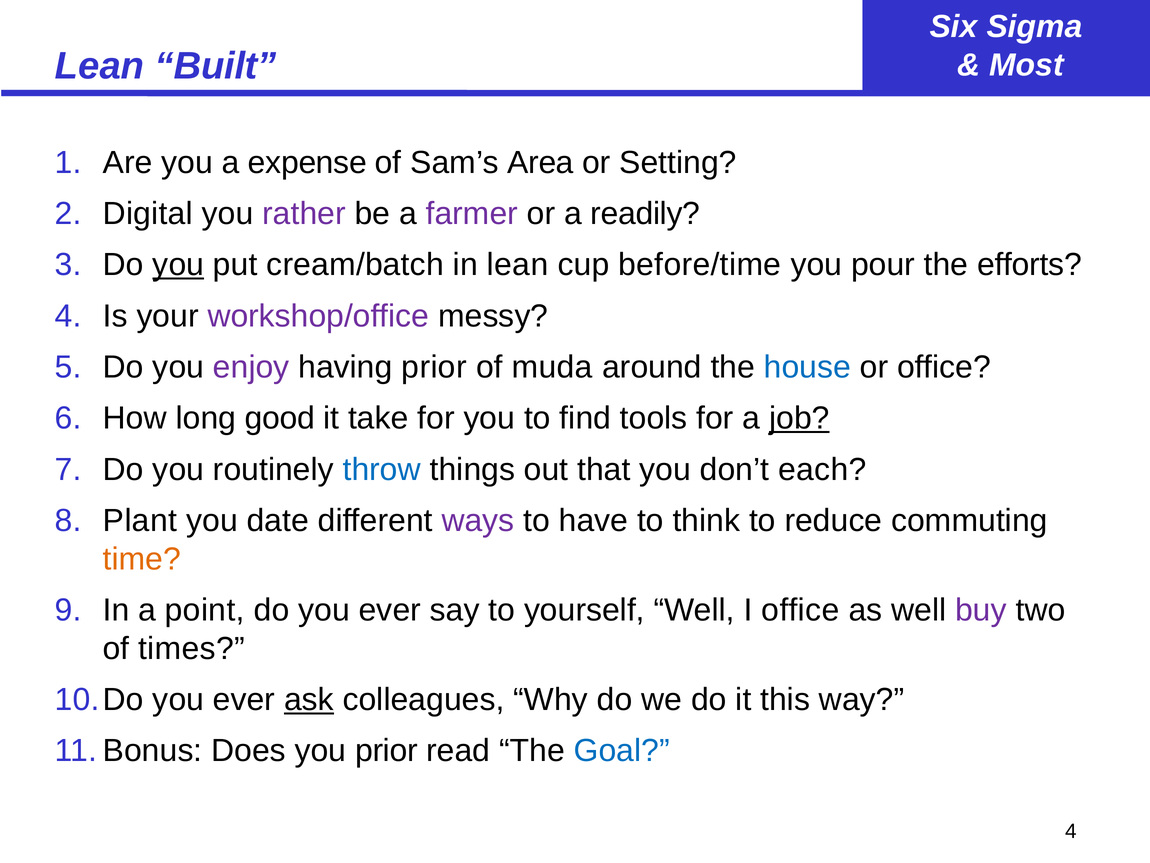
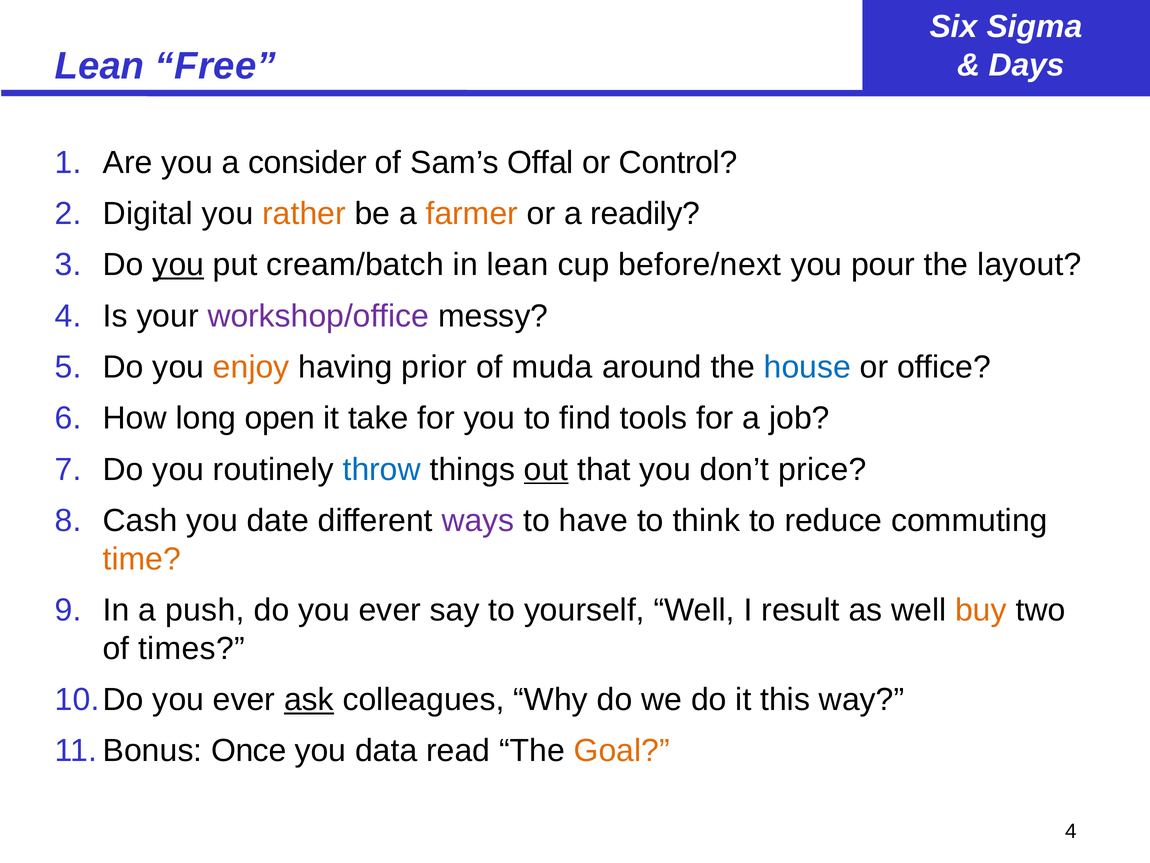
Built: Built -> Free (215, 66)
Most: Most -> Days (1027, 65)
expense: expense -> consider (307, 163)
Area: Area -> Offal (541, 163)
Setting: Setting -> Control (678, 163)
rather colour: purple -> orange (304, 214)
farmer colour: purple -> orange (472, 214)
before/time: before/time -> before/next (700, 265)
efforts: efforts -> layout (1029, 265)
enjoy colour: purple -> orange (251, 367)
good: good -> open (280, 418)
job underline: present -> none (799, 418)
out underline: none -> present (546, 469)
each: each -> price (822, 469)
Plant: Plant -> Cash (140, 520)
point: point -> push (205, 610)
I office: office -> result (801, 610)
buy colour: purple -> orange (981, 610)
Does: Does -> Once (249, 750)
you prior: prior -> data (386, 750)
Goal colour: blue -> orange (622, 750)
